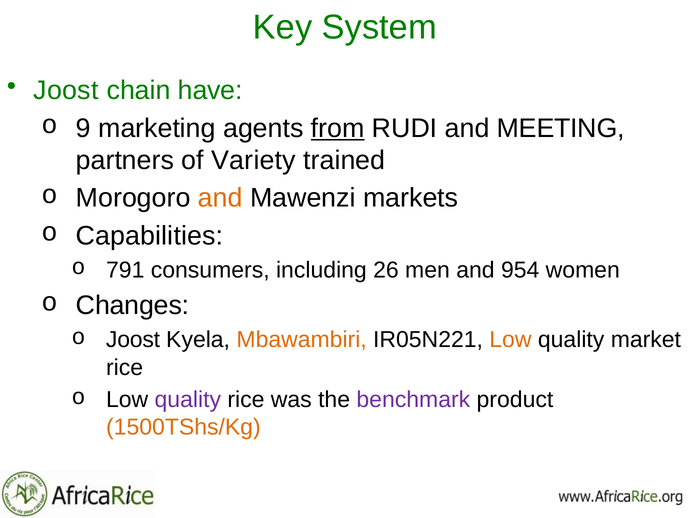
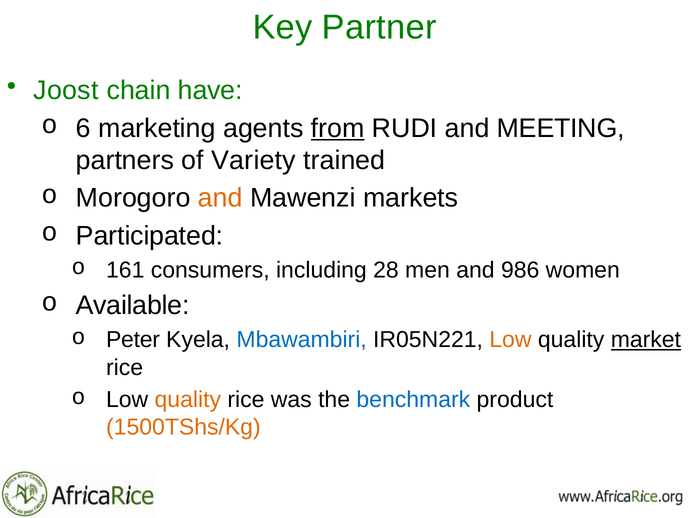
System: System -> Partner (379, 27)
9: 9 -> 6 (83, 128)
Capabilities: Capabilities -> Participated (150, 235)
791: 791 -> 161 (125, 270)
26: 26 -> 28 (386, 270)
954: 954 -> 986 (520, 270)
Changes: Changes -> Available (133, 305)
Joost: Joost -> Peter (133, 339)
Mbawambiri colour: orange -> blue (302, 339)
market underline: none -> present (646, 339)
quality colour: purple -> orange (188, 399)
benchmark colour: purple -> blue (413, 399)
